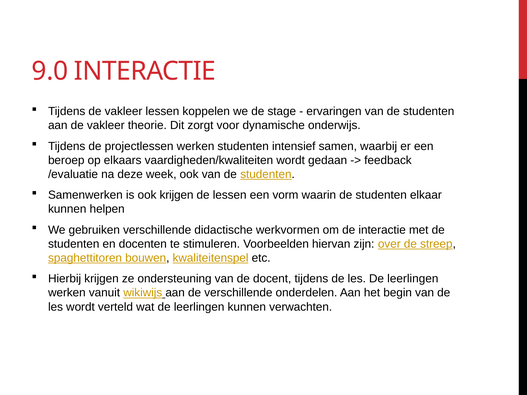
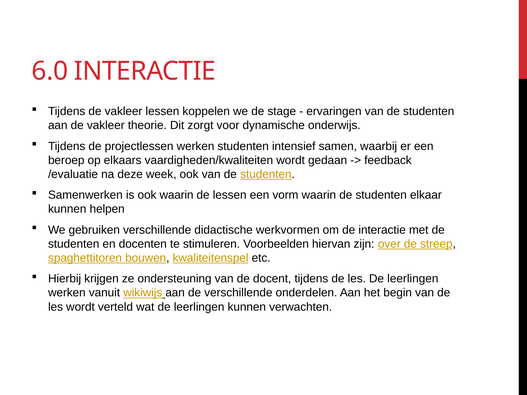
9.0: 9.0 -> 6.0 (50, 71)
ook krijgen: krijgen -> waarin (177, 195)
